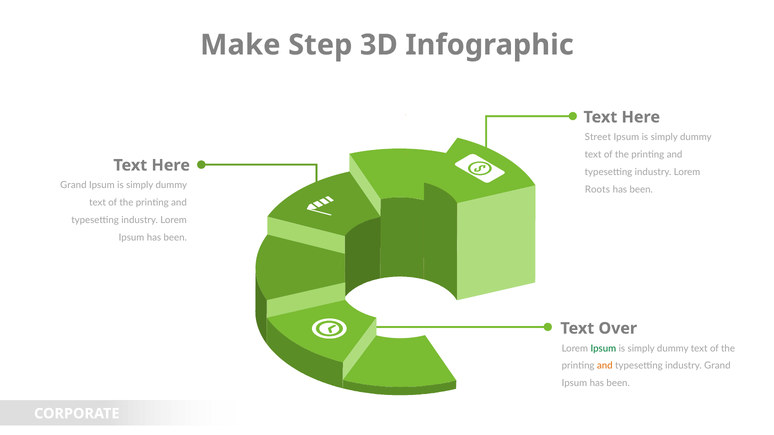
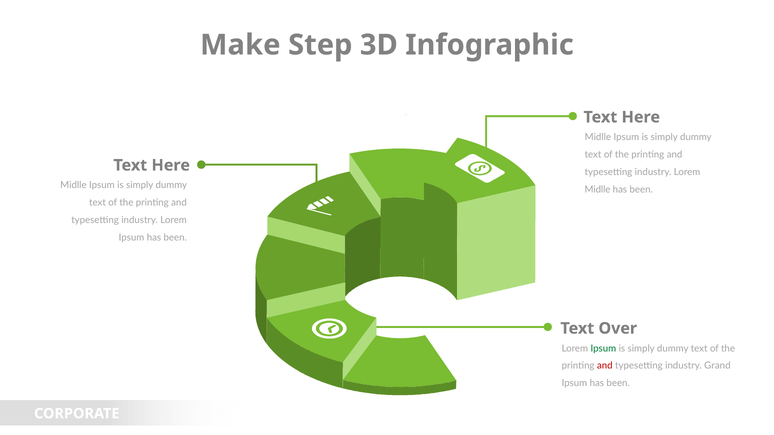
Street: Street -> Midlle (598, 137)
Grand: Grand -> Midlle (73, 185)
Roots: Roots -> Midlle (598, 189)
and colour: orange -> red (605, 366)
